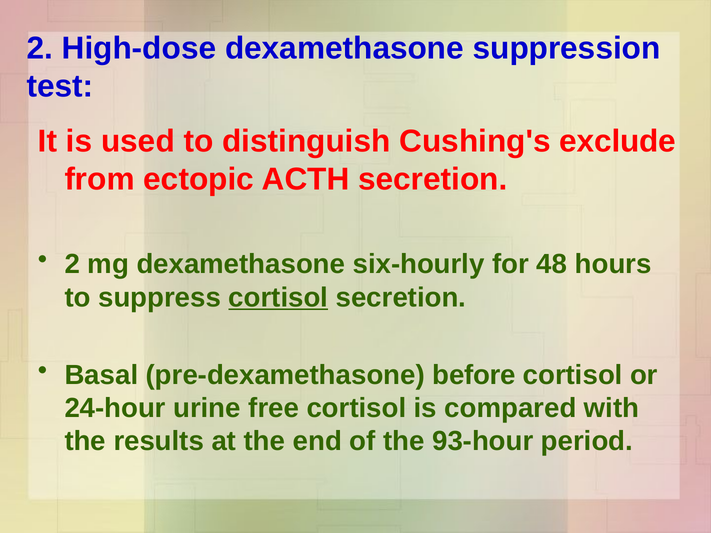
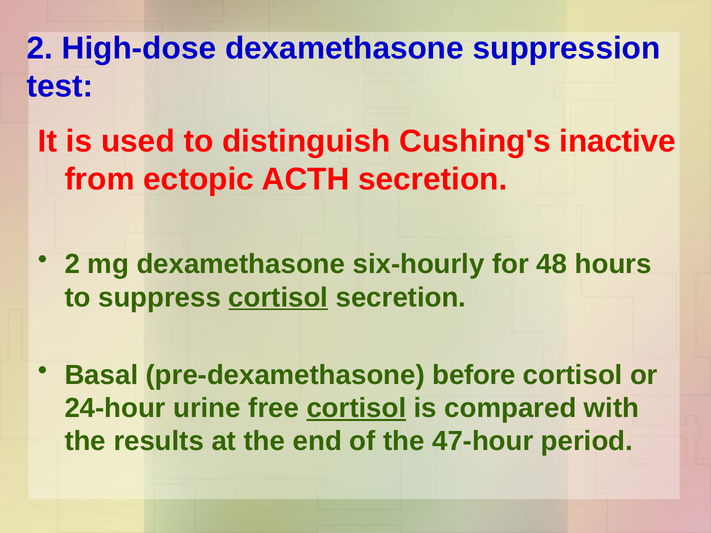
exclude: exclude -> inactive (618, 141)
cortisol underline: none -> present (356, 408)
93-hour: 93-hour -> 47-hour (483, 441)
